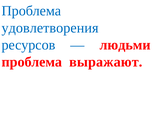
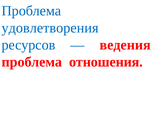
людьми: людьми -> ведения (125, 45)
выражают: выражают -> отношения (106, 62)
